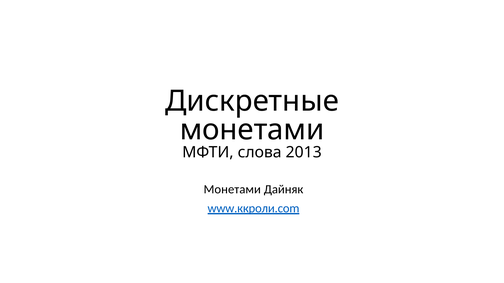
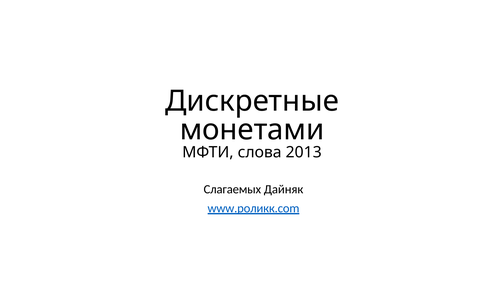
Монетами: Монетами -> Слагаемых (232, 190)
www.ккроли.com: www.ккроли.com -> www.роликк.com (254, 209)
